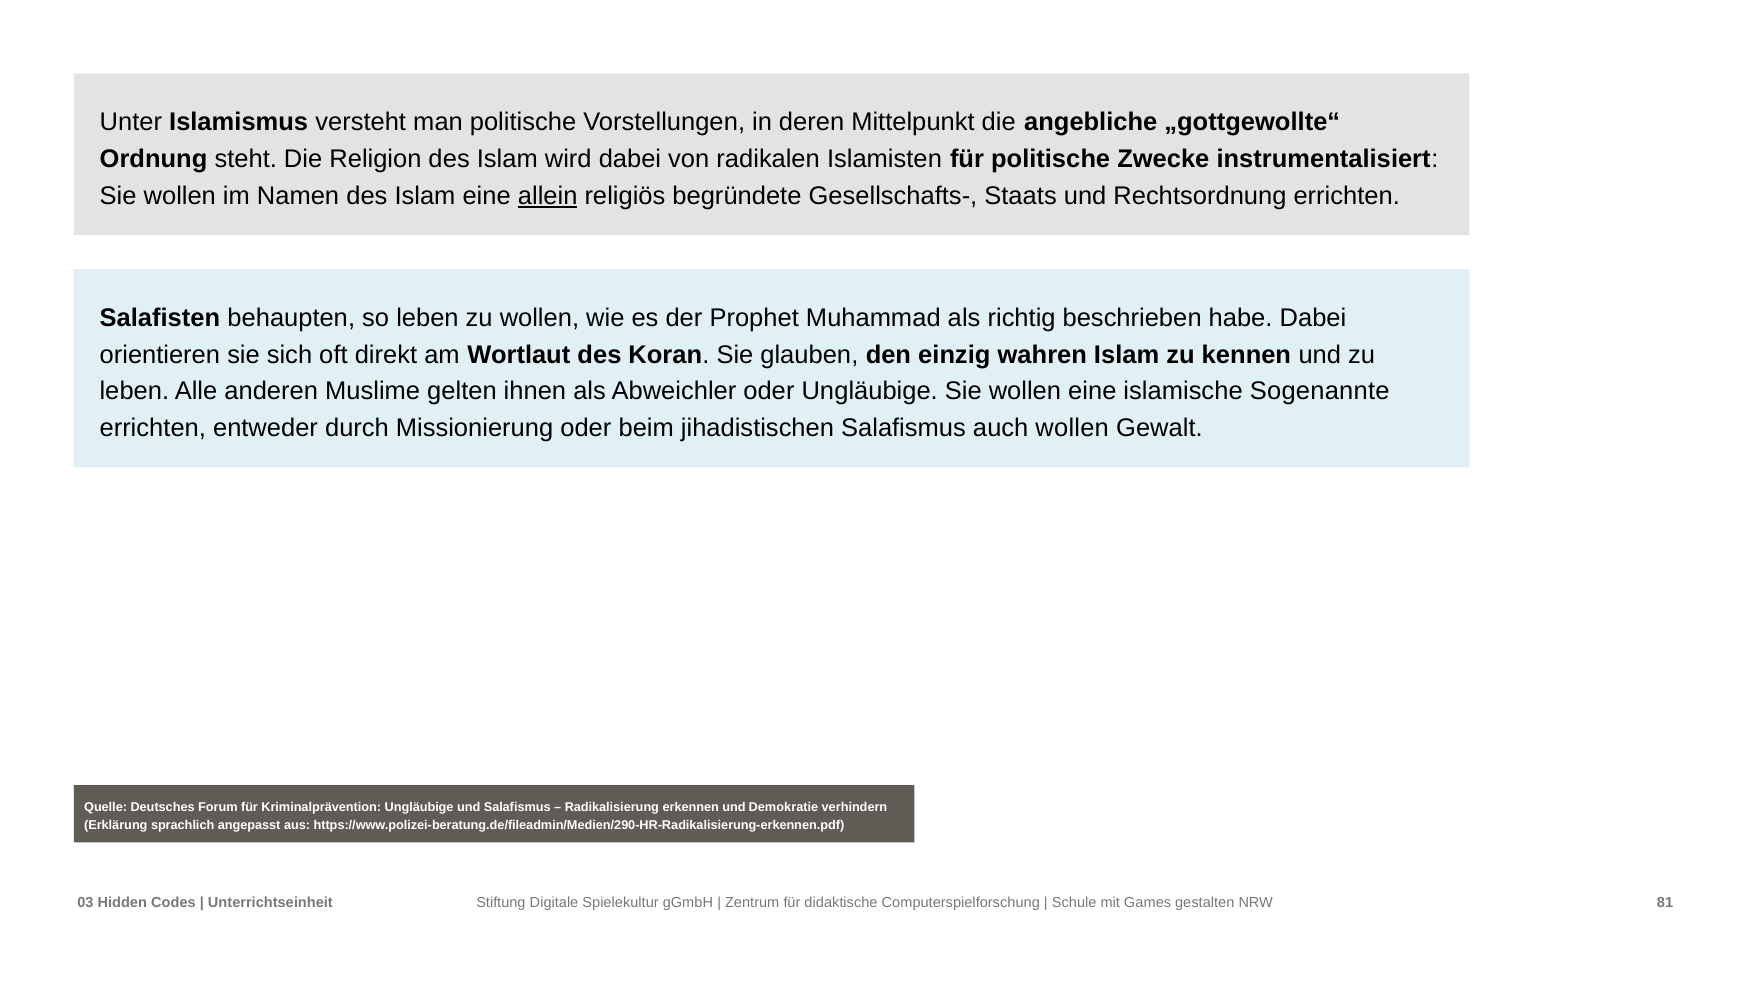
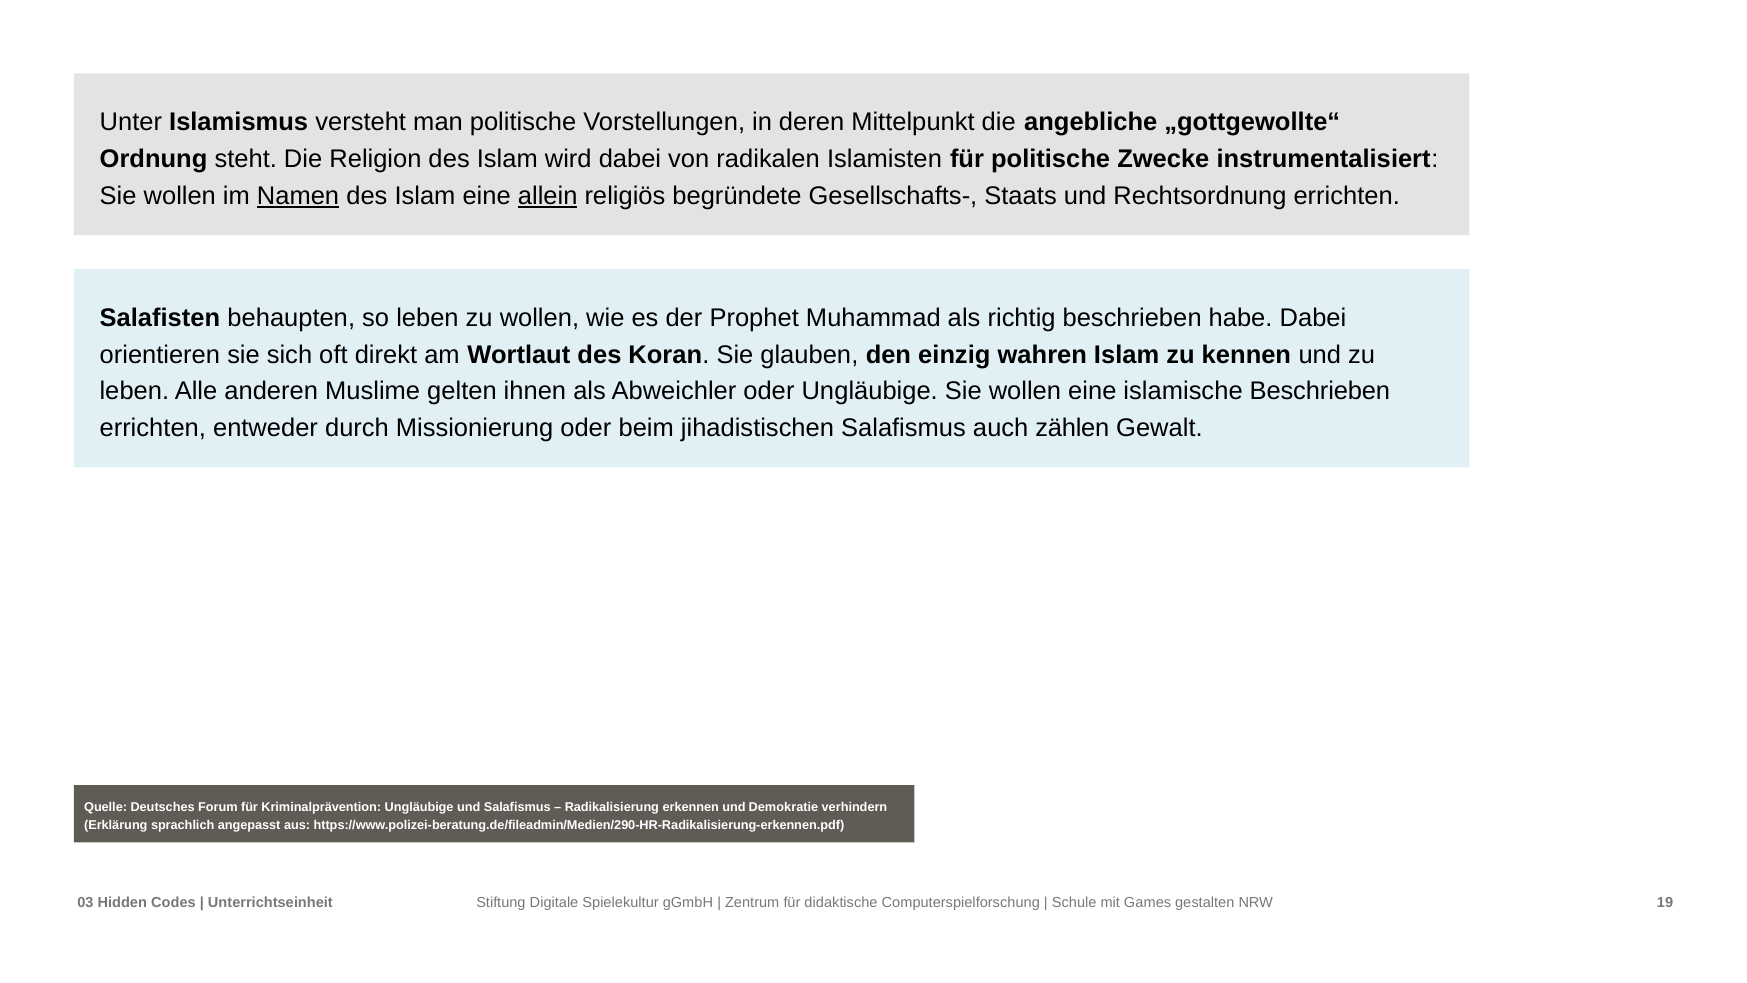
Namen underline: none -> present (298, 196)
islamische Sogenannte: Sogenannte -> Beschrieben (1320, 391)
auch wollen: wollen -> zählen (1072, 428)
81: 81 -> 19 (1665, 902)
